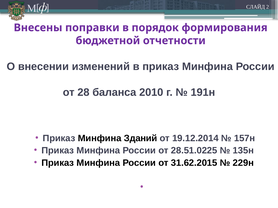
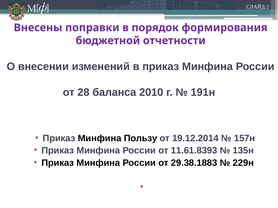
Зданий: Зданий -> Пользу (141, 139)
28.51.0225: 28.51.0225 -> 11.61.8393 (194, 151)
31.62.2015: 31.62.2015 -> 29.38.1883 (194, 163)
